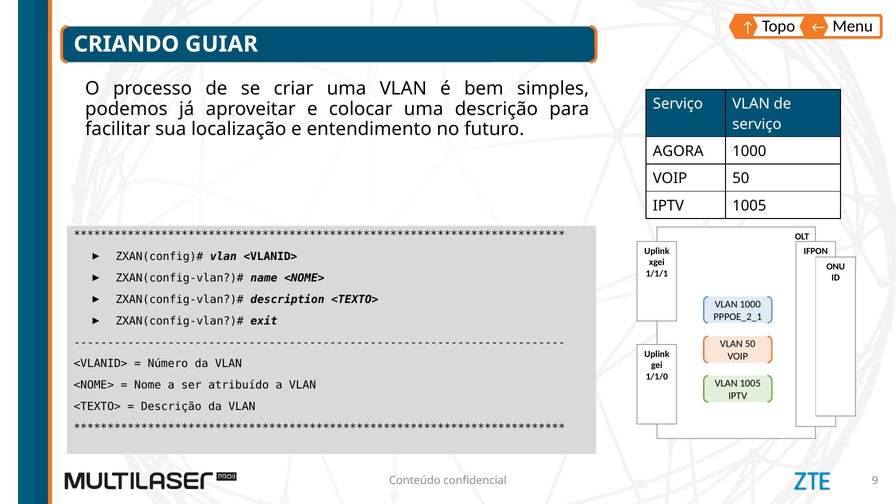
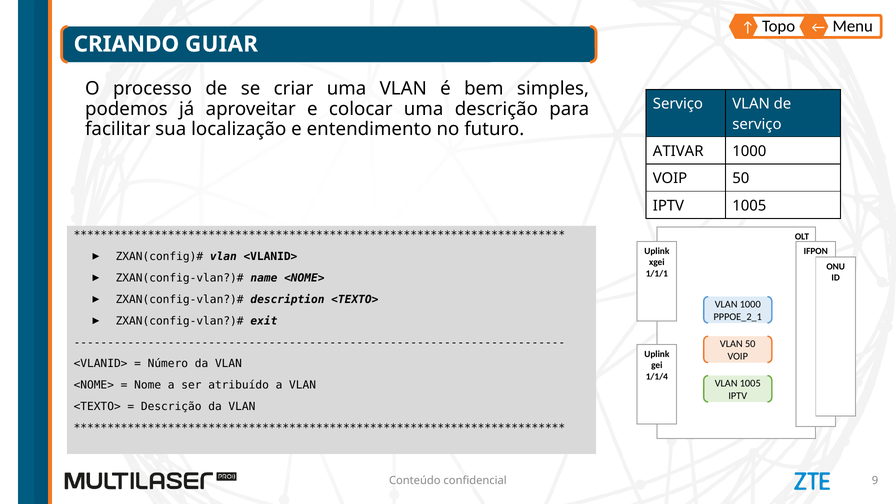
AGORA: AGORA -> ATIVAR (678, 151)
1/1/0: 1/1/0 -> 1/1/4 (657, 377)
